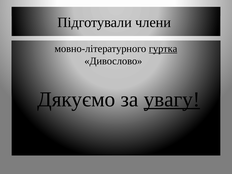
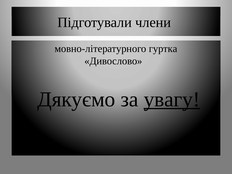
гуртка underline: present -> none (163, 49)
